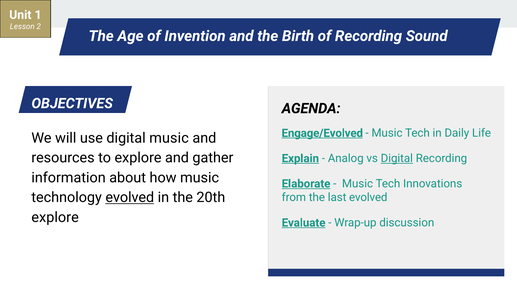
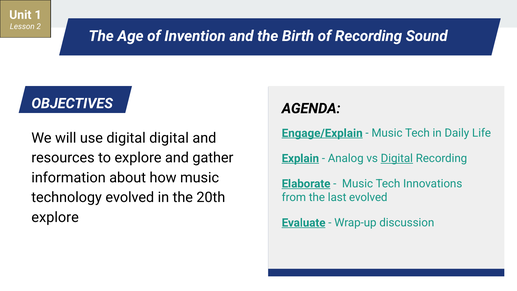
Engage/Evolved: Engage/Evolved -> Engage/Explain (322, 133)
digital music: music -> digital (169, 138)
evolved underline: present -> none (130, 197)
